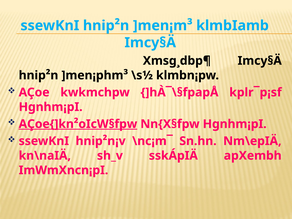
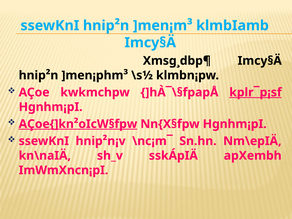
kplr¯p¡sf underline: none -> present (255, 92)
